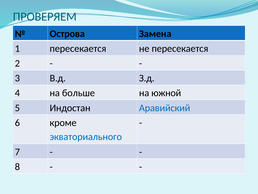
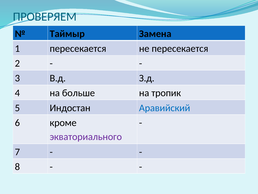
Острова: Острова -> Таймыр (67, 34)
южной: южной -> тропик (166, 93)
экваториального colour: blue -> purple (86, 136)
